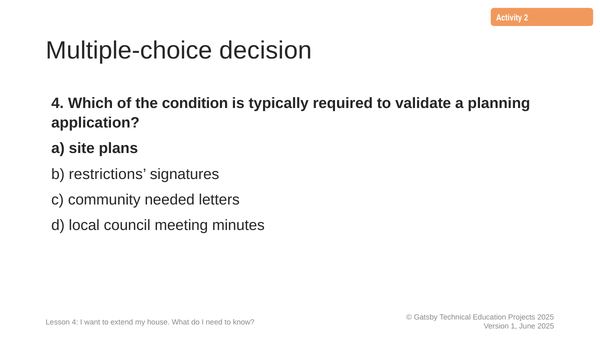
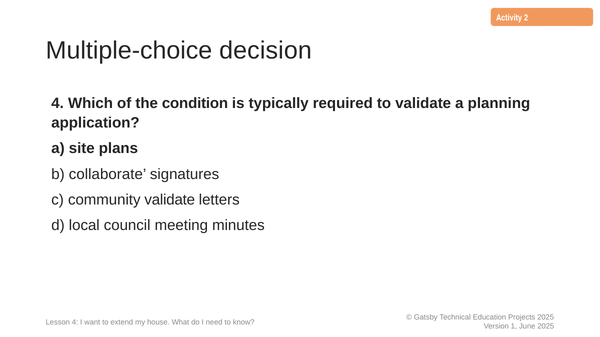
restrictions: restrictions -> collaborate (108, 174)
community needed: needed -> validate (170, 200)
